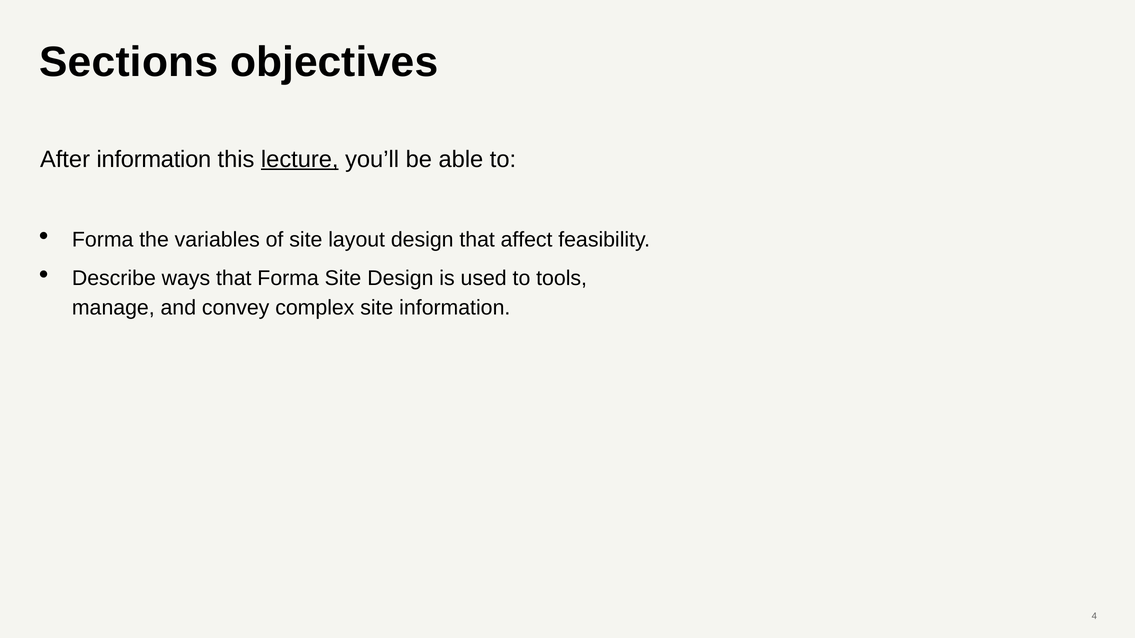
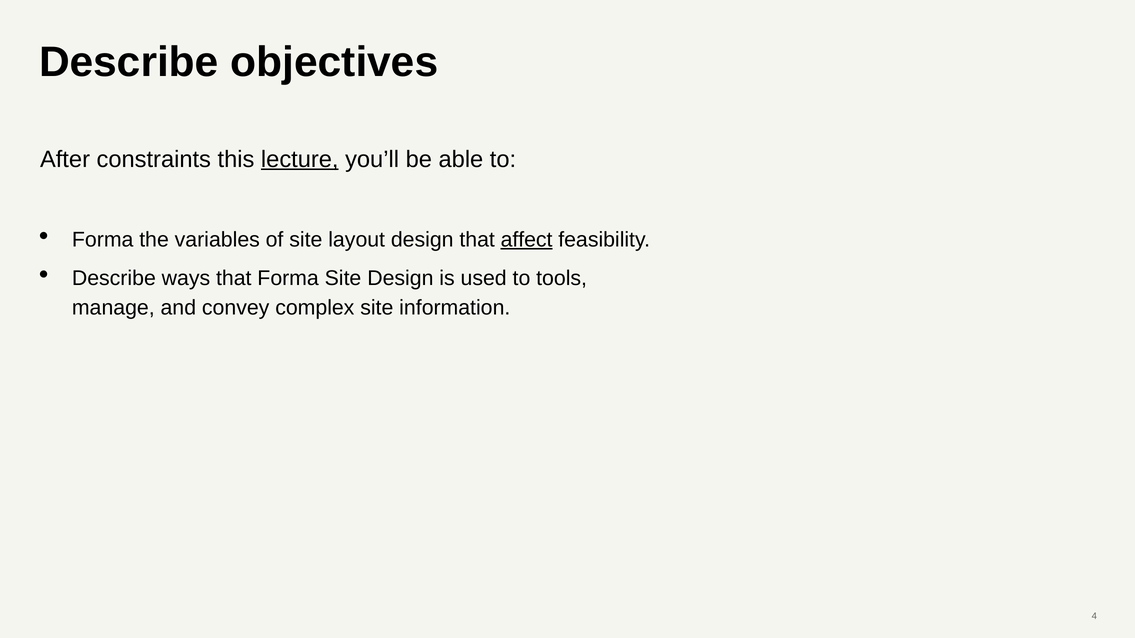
Sections: Sections -> Describe (129, 62)
After information: information -> constraints (154, 159)
affect underline: none -> present (527, 240)
